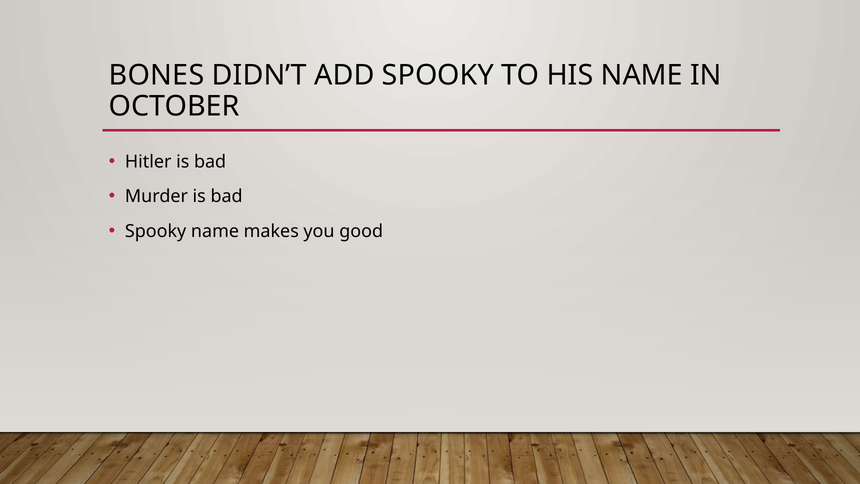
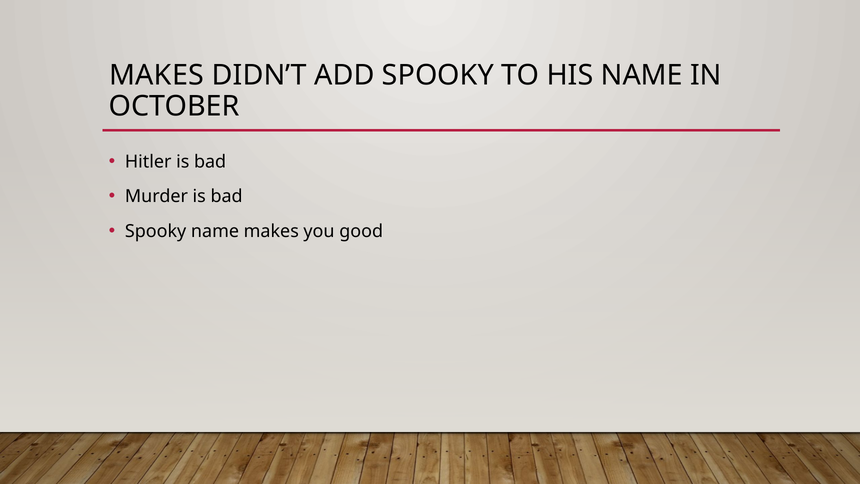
BONES: BONES -> MAKES (157, 75)
